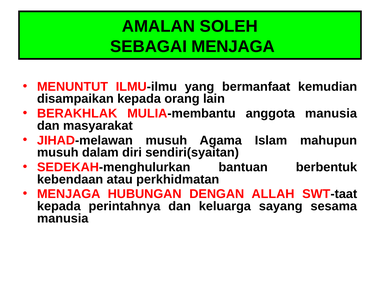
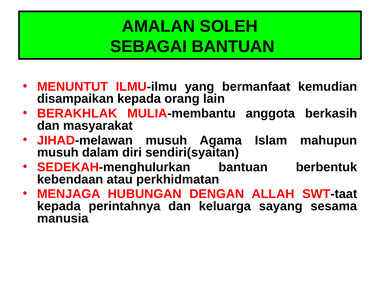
SEBAGAI MENJAGA: MENJAGA -> BANTUAN (233, 46)
anggota manusia: manusia -> berkasih (331, 113)
